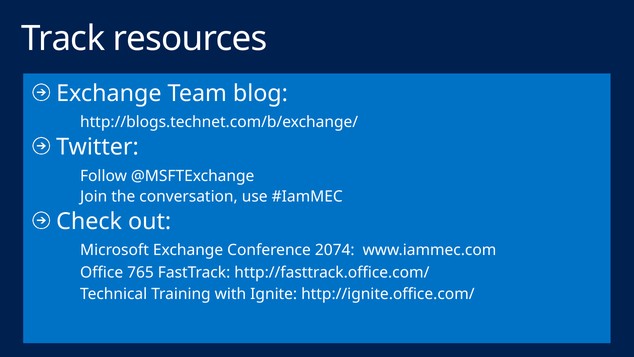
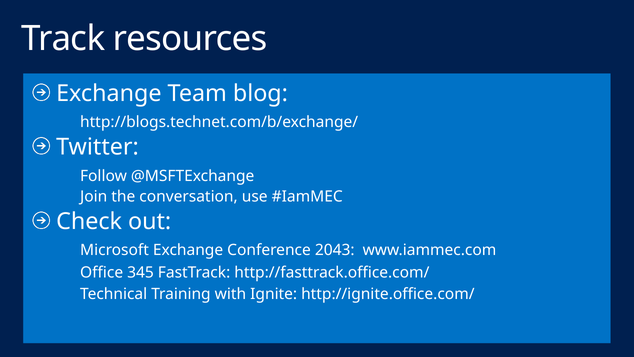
2074: 2074 -> 2043 (335, 250)
765: 765 -> 345 (141, 272)
